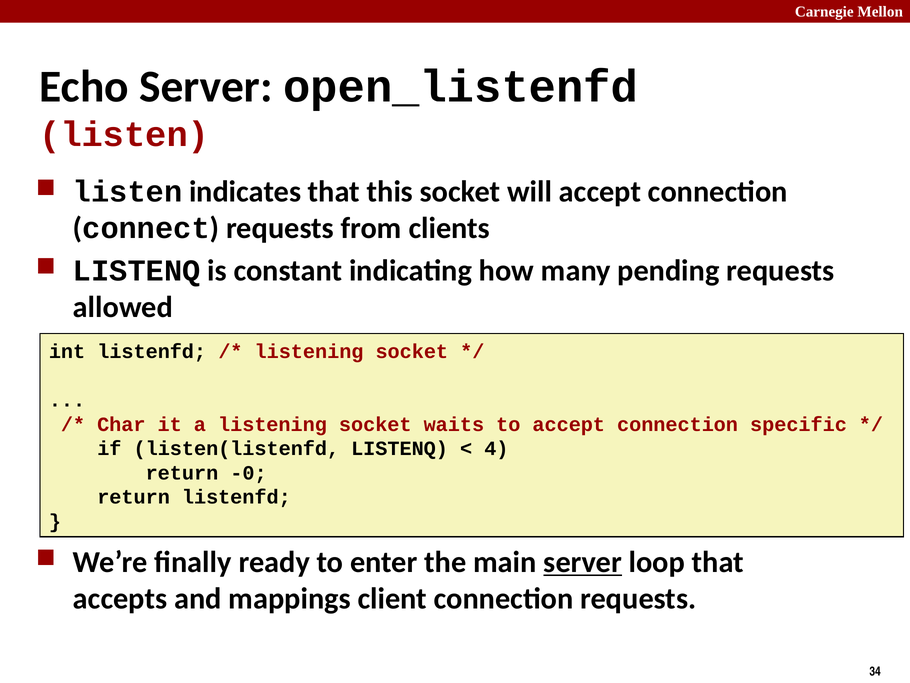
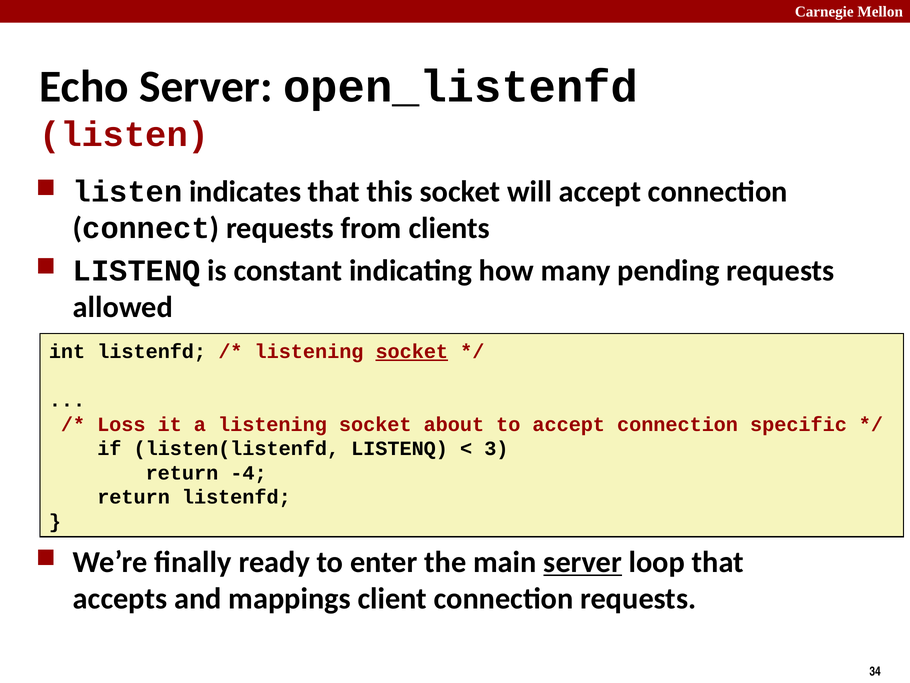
socket underline: none -> present (412, 351)
Char: Char -> Loss (121, 424)
waits: waits -> about (454, 424)
4: 4 -> 3 (496, 448)
-0: -0 -> -4 (248, 473)
